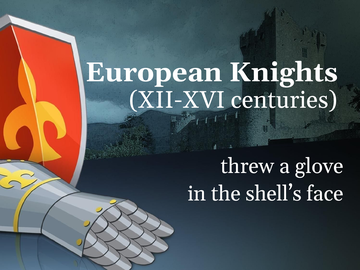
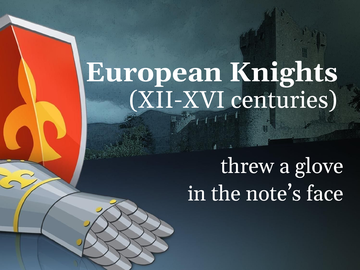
shell’s: shell’s -> note’s (274, 194)
